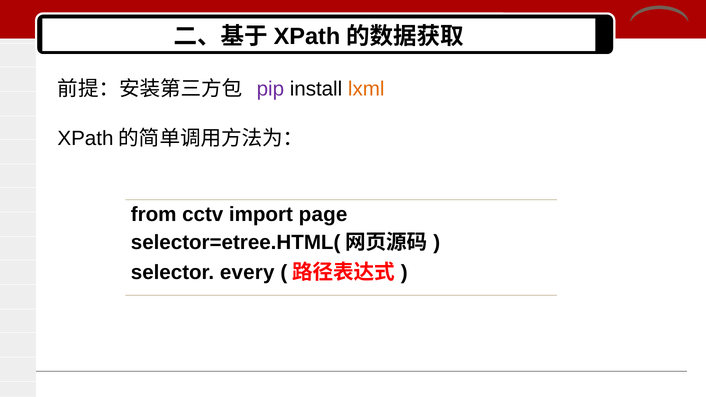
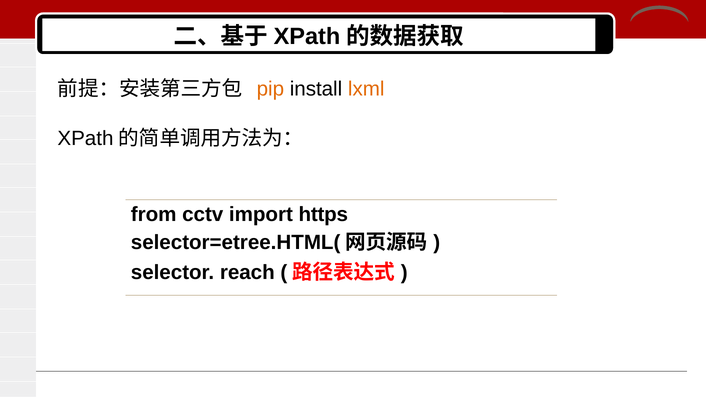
pip colour: purple -> orange (270, 89)
page: page -> https (323, 214)
every: every -> reach (247, 272)
